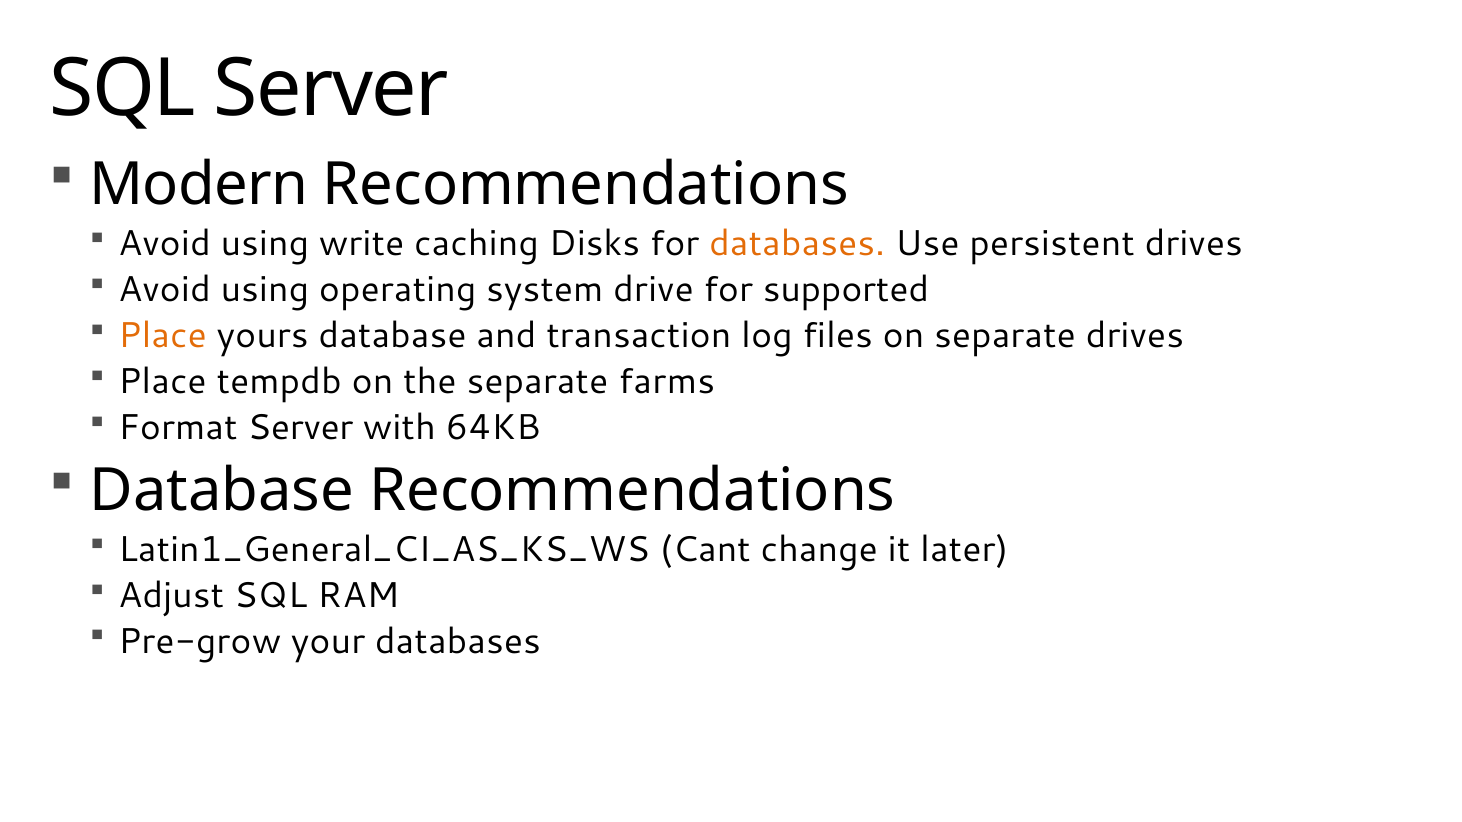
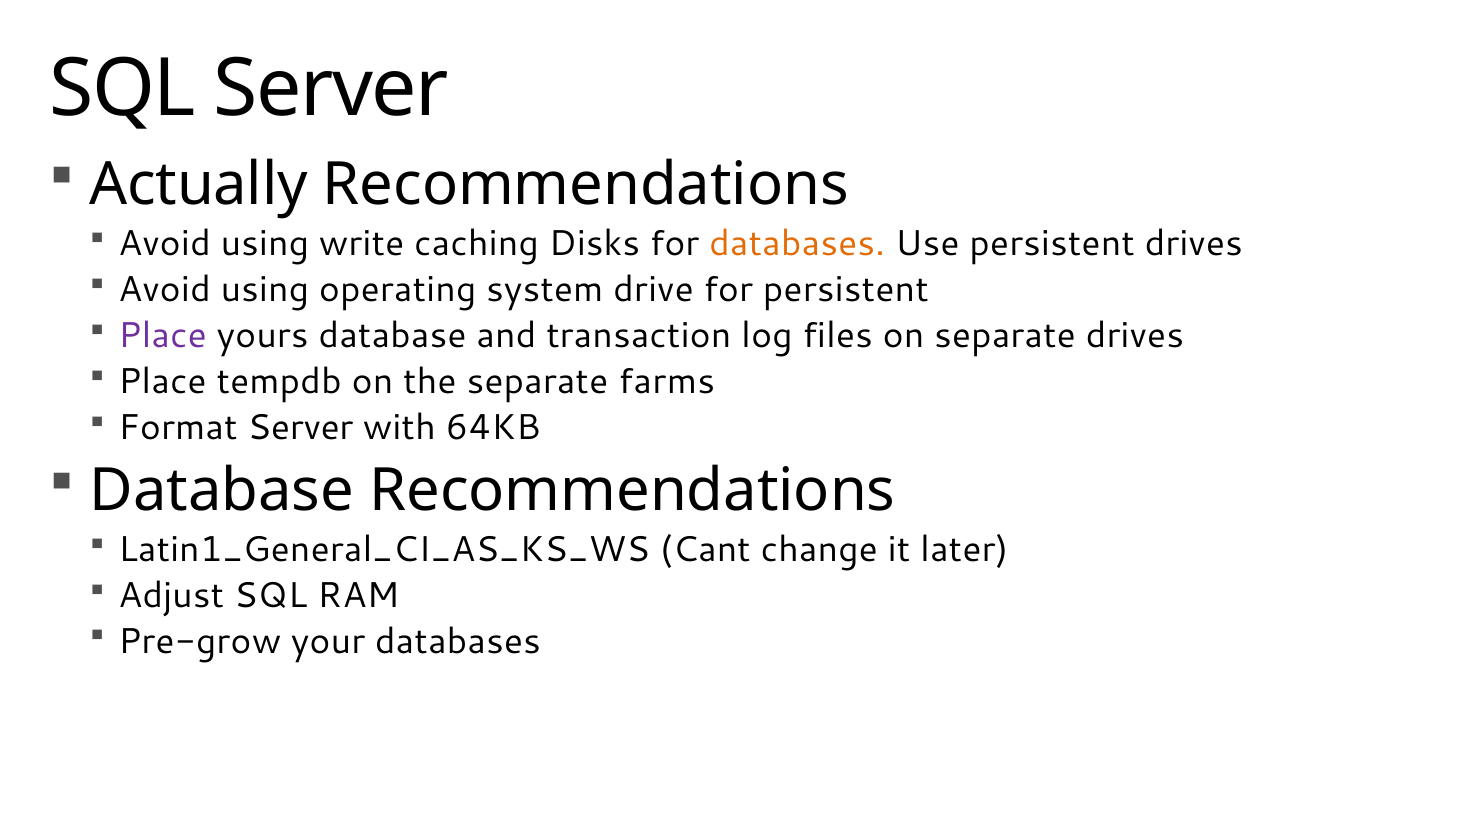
Modern: Modern -> Actually (199, 185)
for supported: supported -> persistent (846, 290)
Place colour: orange -> purple (162, 336)
